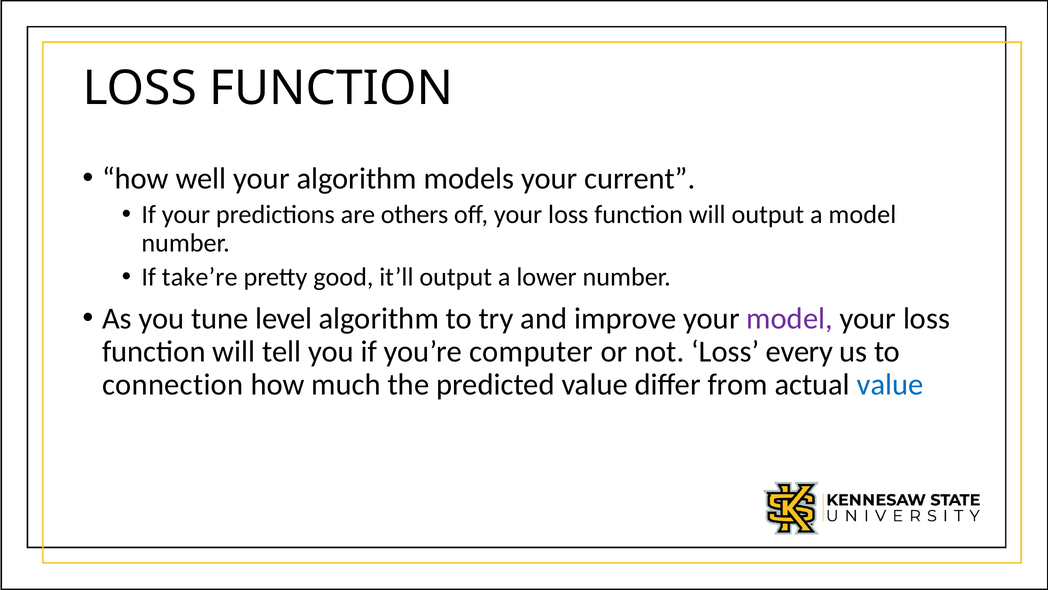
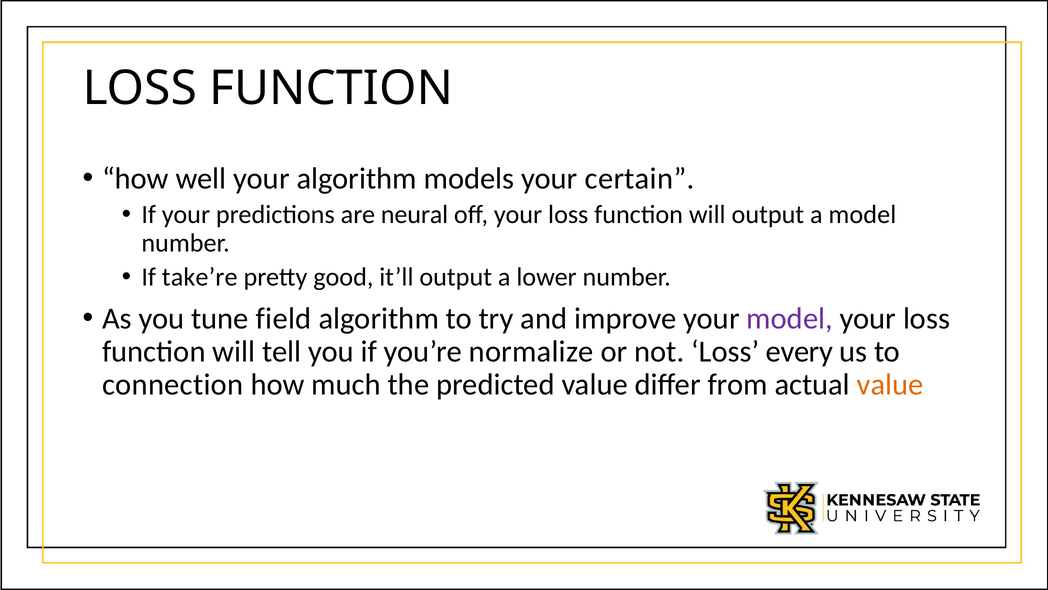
current: current -> certain (640, 178)
others: others -> neural (415, 215)
level: level -> field (283, 318)
computer: computer -> normalize (531, 351)
value colour: blue -> orange (890, 384)
